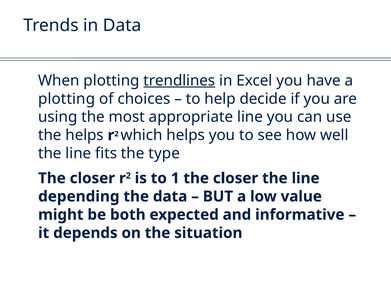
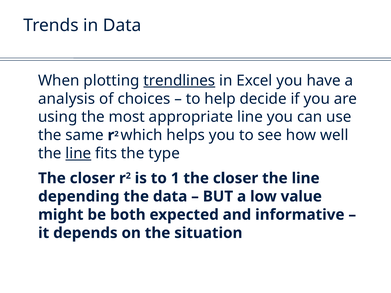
plotting: plotting -> analysis (67, 99)
the helps: helps -> same (85, 135)
line underline: none -> present (78, 154)
